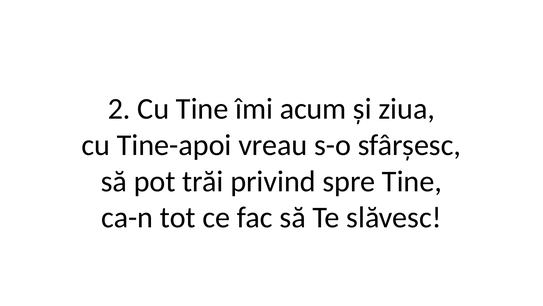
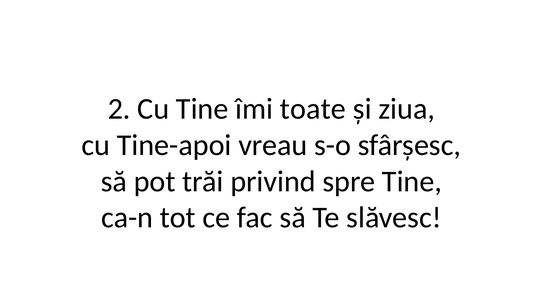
acum: acum -> toate (313, 109)
